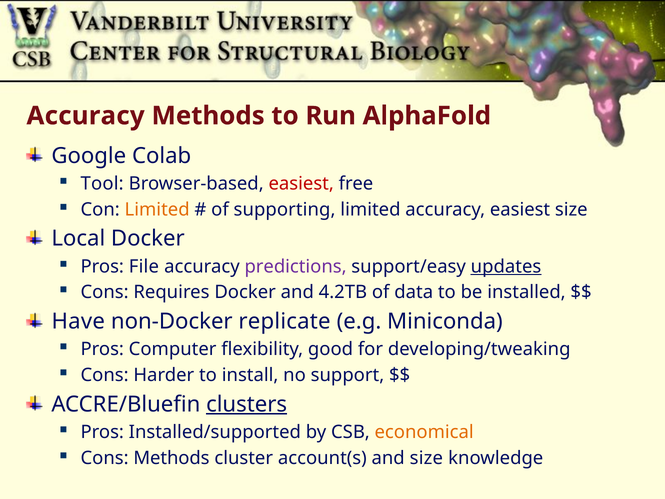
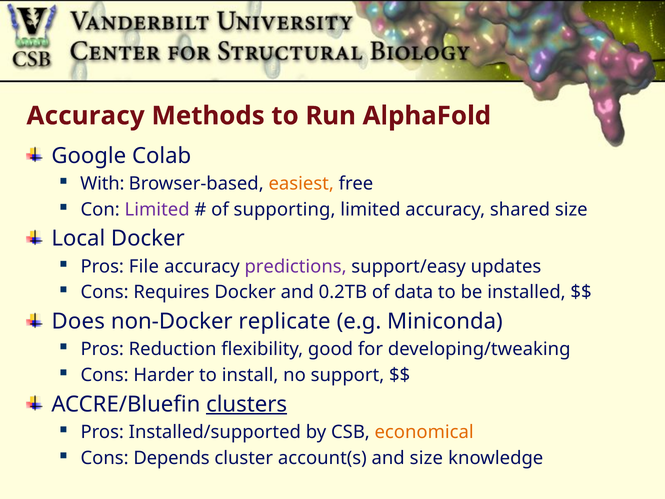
Tool: Tool -> With (102, 184)
easiest colour: red -> orange (301, 184)
Limited colour: orange -> purple (157, 209)
accuracy easiest: easiest -> shared (520, 209)
updates underline: present -> none (506, 266)
4.2TB: 4.2TB -> 0.2TB (343, 292)
Have: Have -> Does (78, 321)
Computer: Computer -> Reduction (173, 349)
Cons Methods: Methods -> Depends (172, 458)
